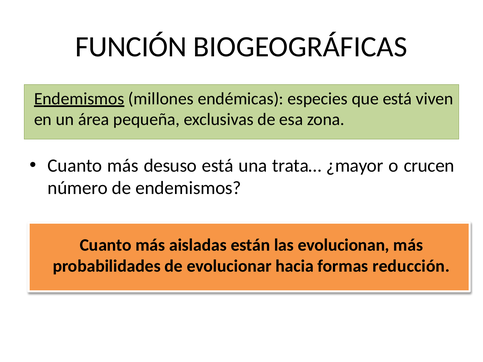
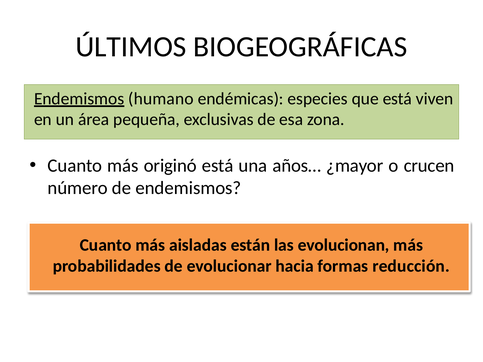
FUNCIÓN: FUNCIÓN -> ÚLTIMOS (131, 47)
millones: millones -> humano (161, 99)
desuso: desuso -> originó (170, 166)
trata…: trata… -> años… (297, 166)
